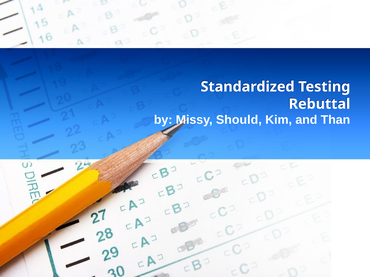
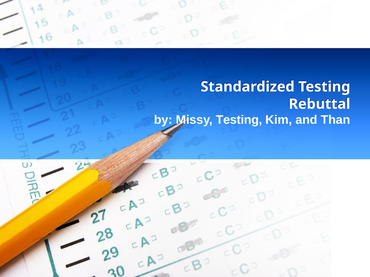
Missy Should: Should -> Testing (239, 120)
